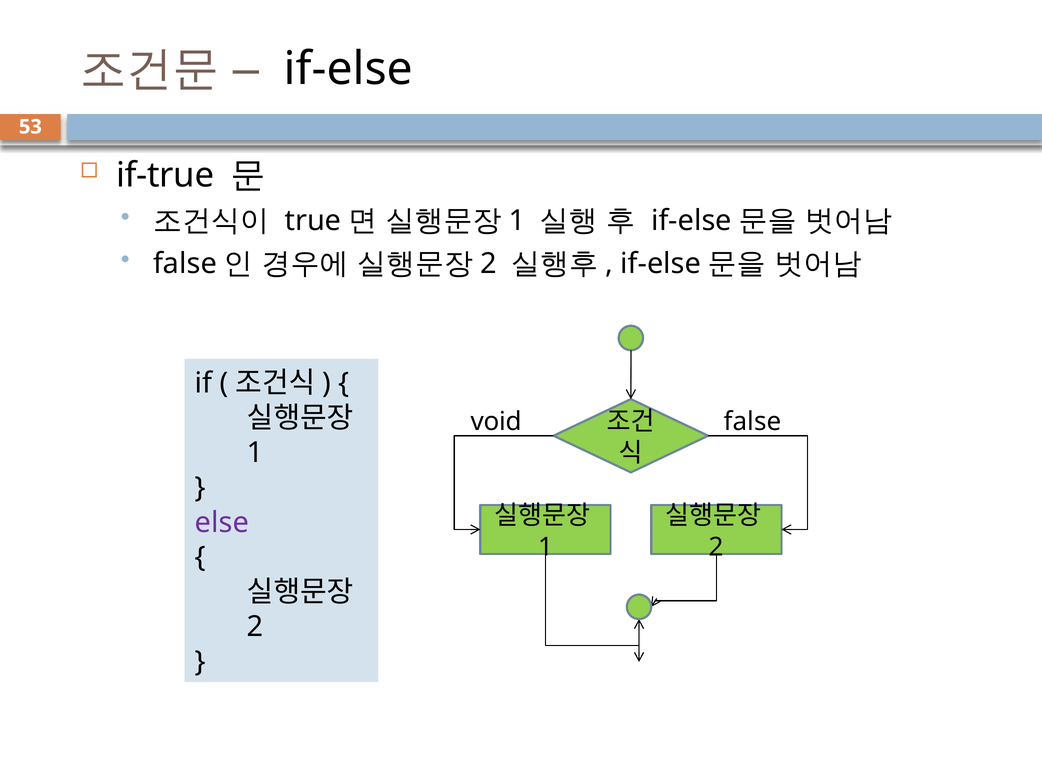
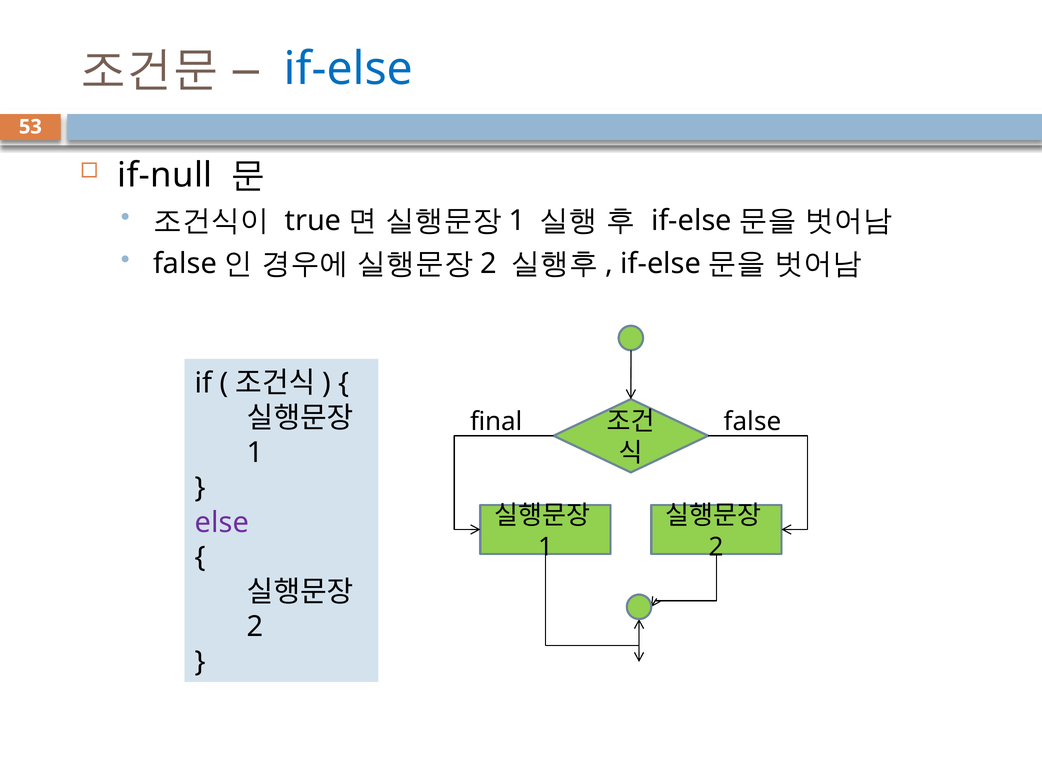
if-else colour: black -> blue (348, 69)
if-true: if-true -> if-null (165, 175)
void: void -> final (496, 421)
